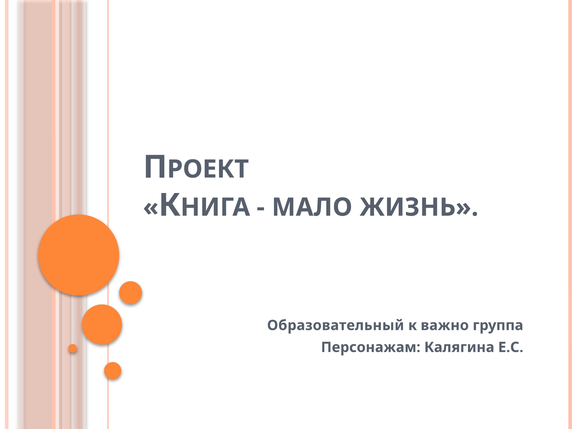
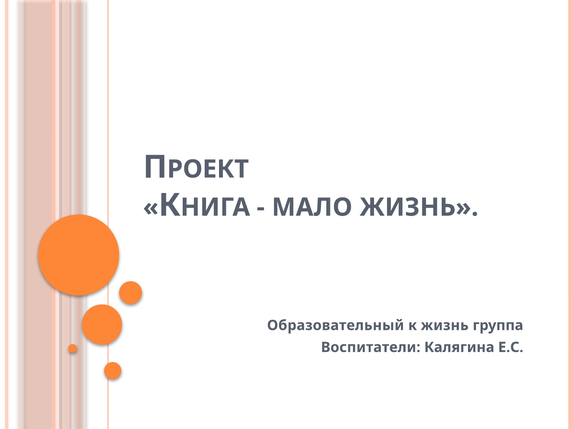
к важно: важно -> жизнь (445, 325)
Персонажам: Персонажам -> Воспитатели (371, 347)
